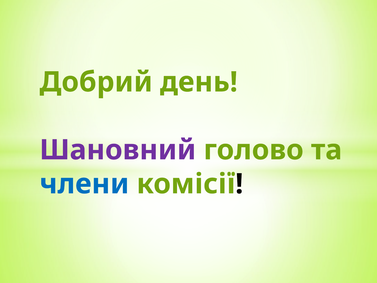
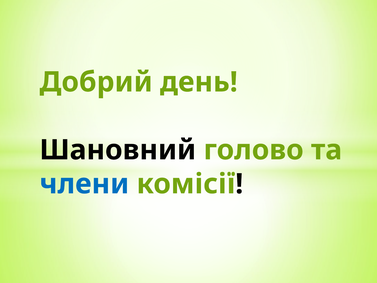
Шановний colour: purple -> black (118, 150)
